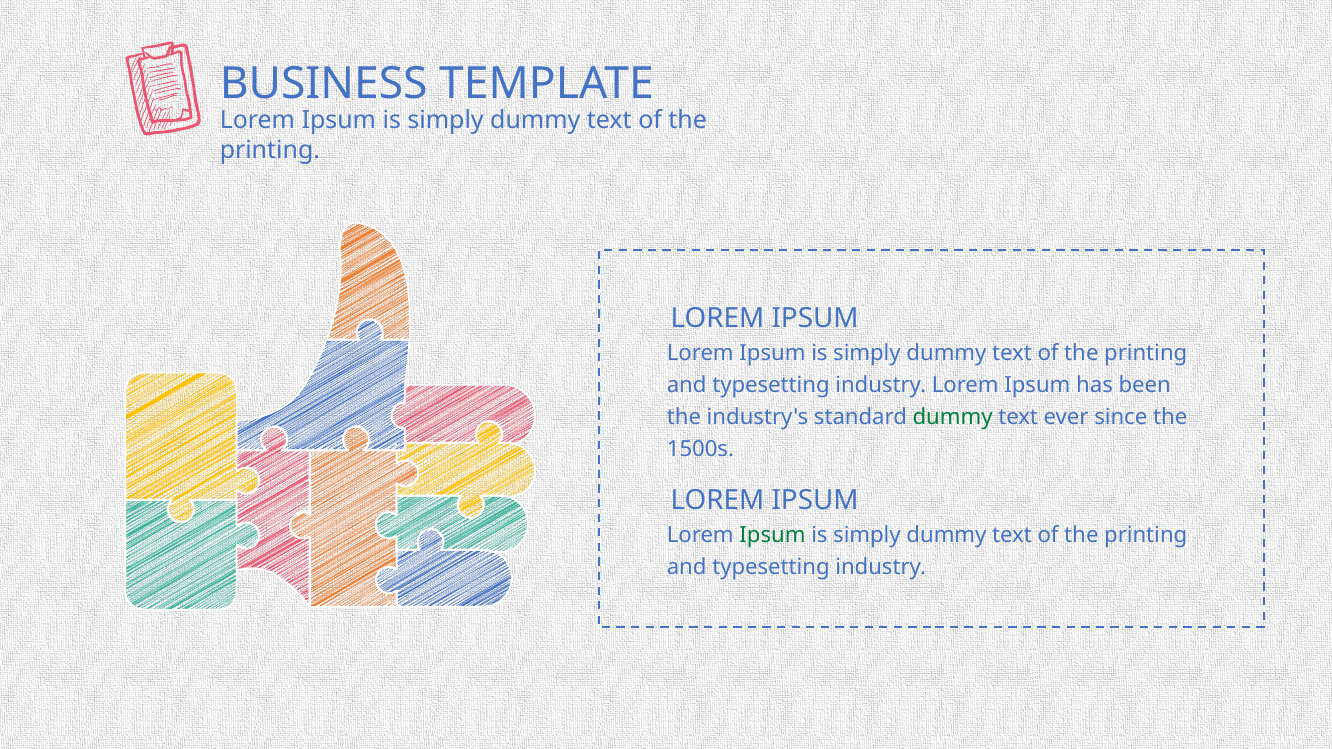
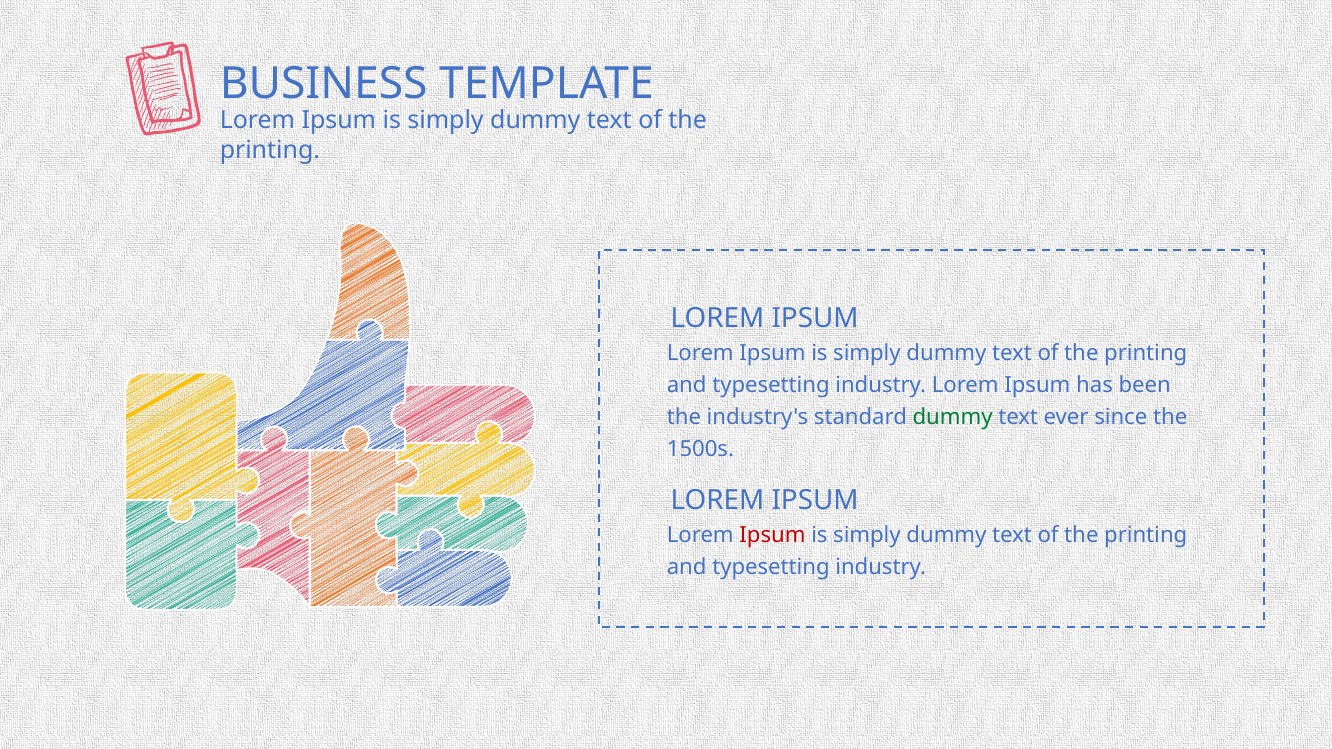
Ipsum colour: green -> red (772, 536)
